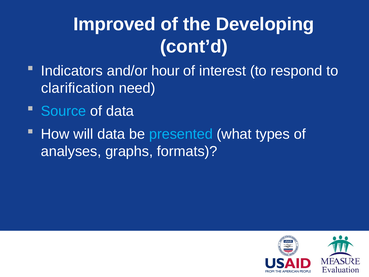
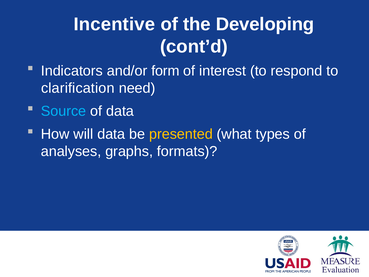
Improved: Improved -> Incentive (114, 24)
hour: hour -> form (165, 71)
presented colour: light blue -> yellow (181, 134)
